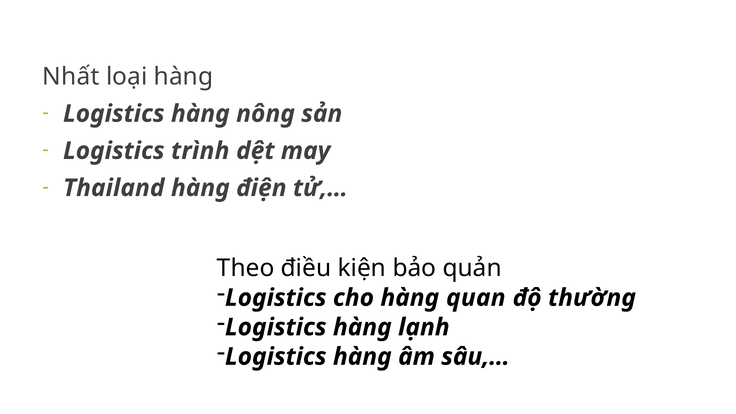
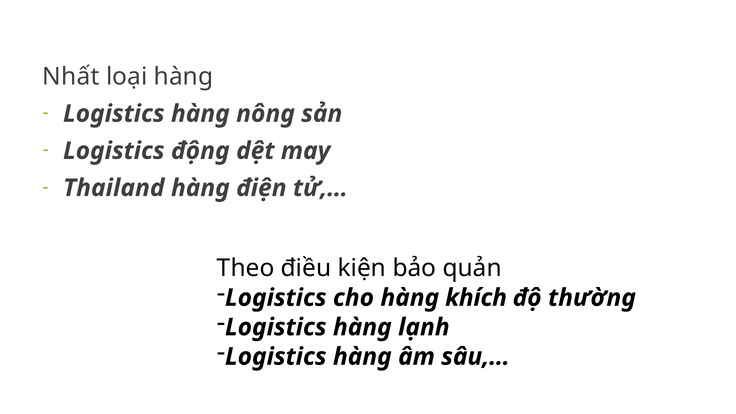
trình: trình -> động (200, 151)
quan: quan -> khích (476, 298)
